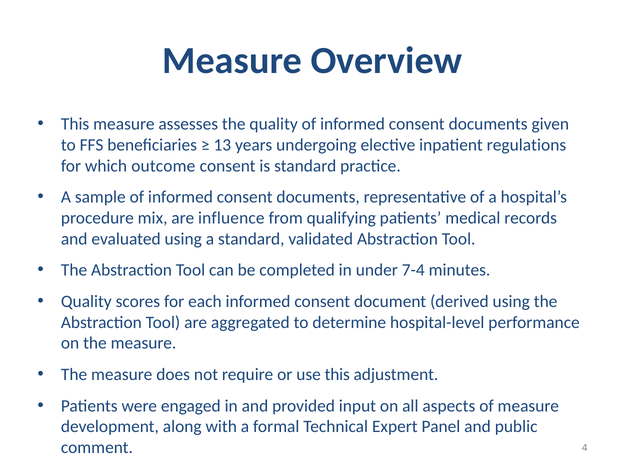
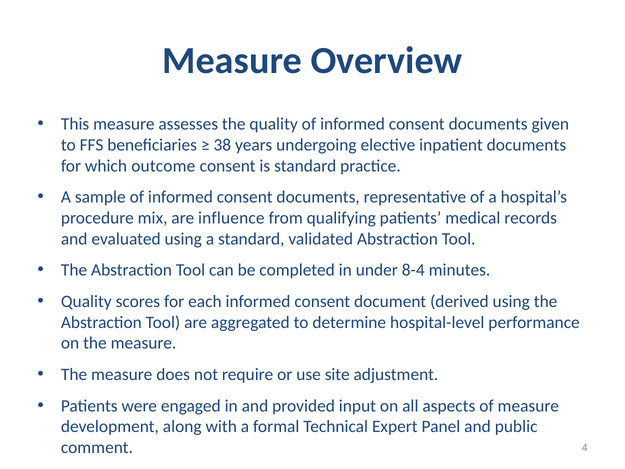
13: 13 -> 38 (222, 145)
inpatient regulations: regulations -> documents (526, 145)
7-4: 7-4 -> 8-4 (413, 270)
use this: this -> site (337, 374)
